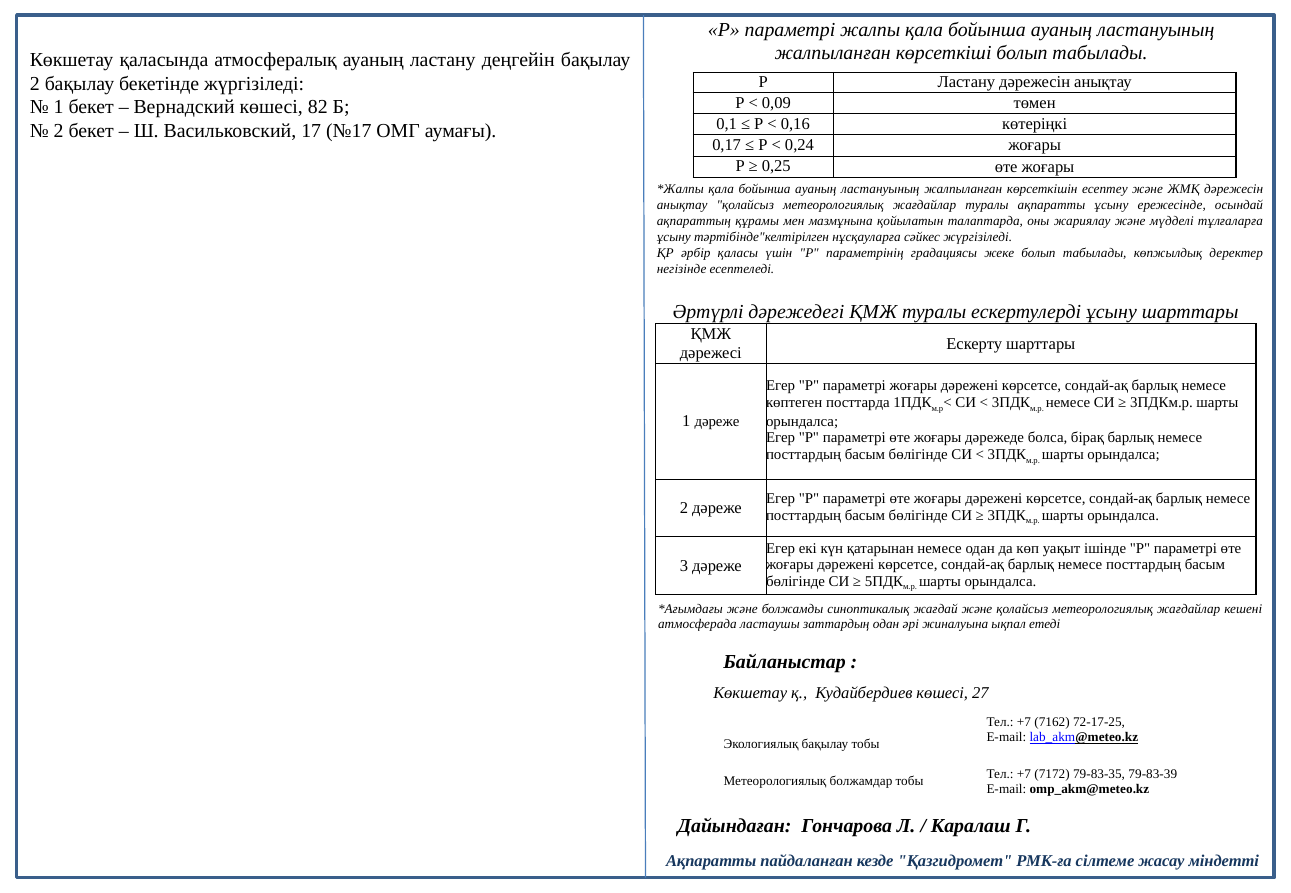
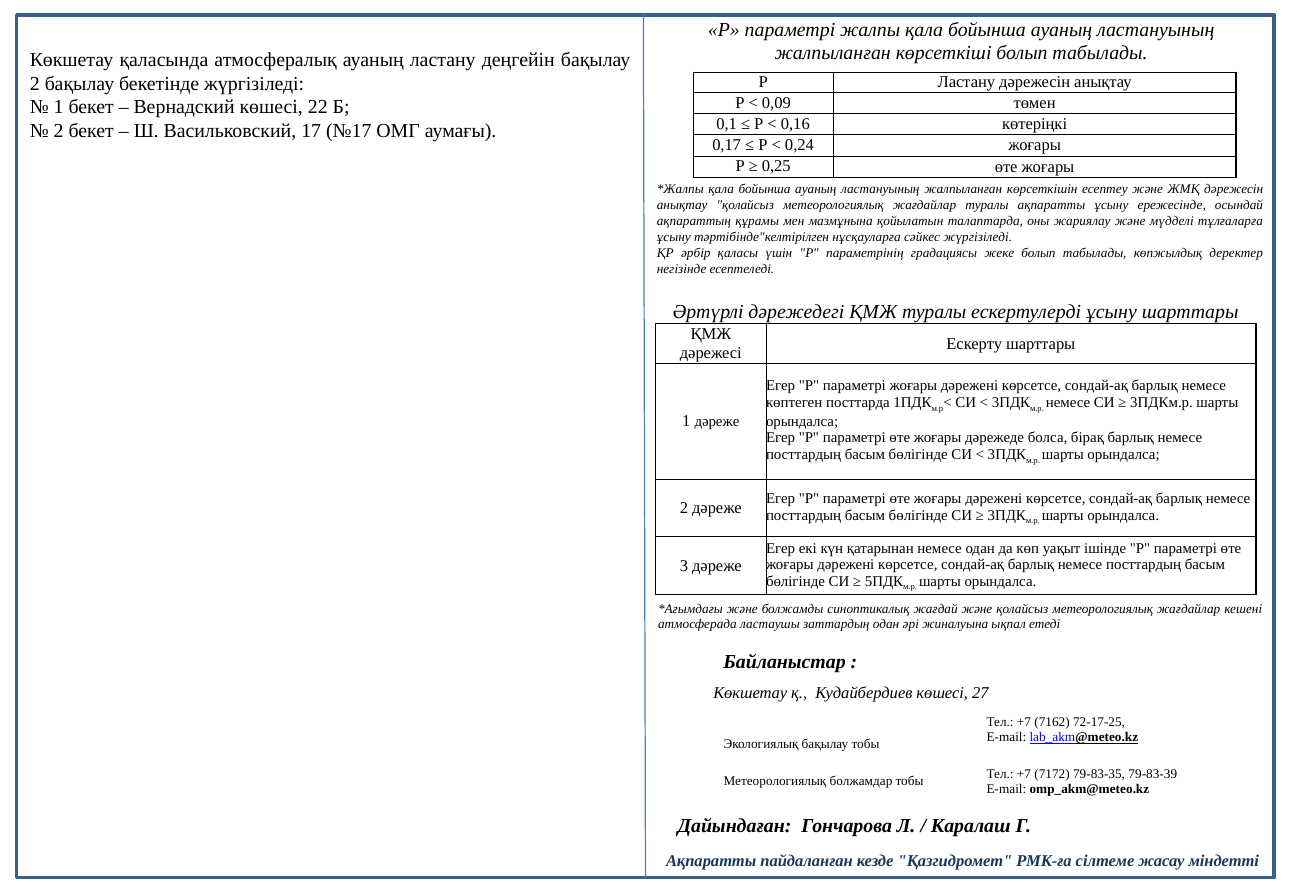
82: 82 -> 22 (318, 107)
